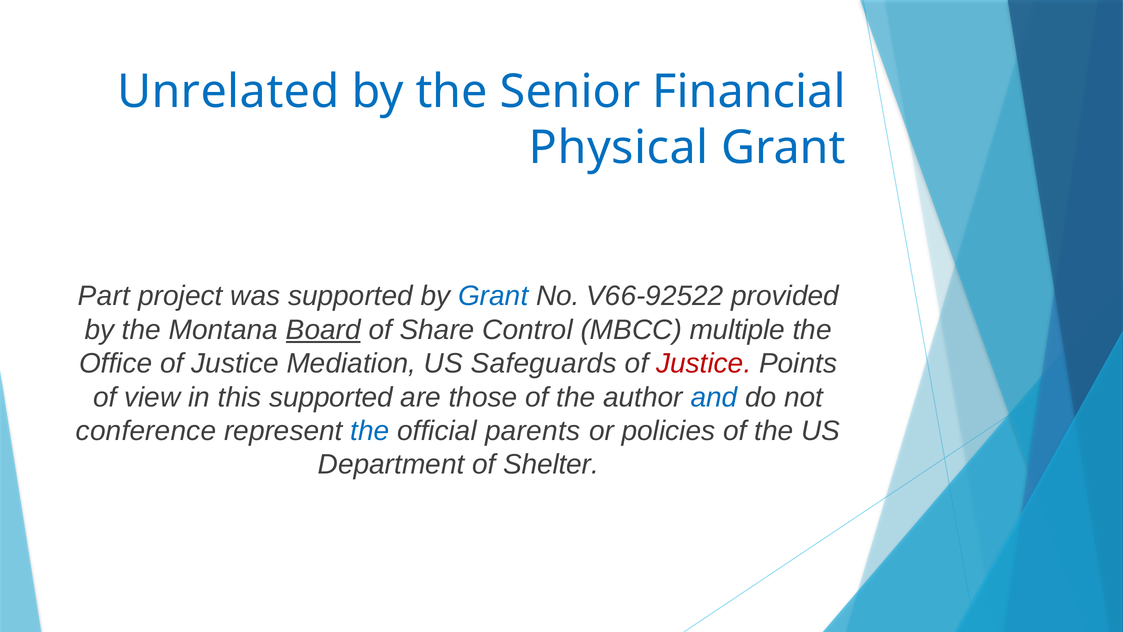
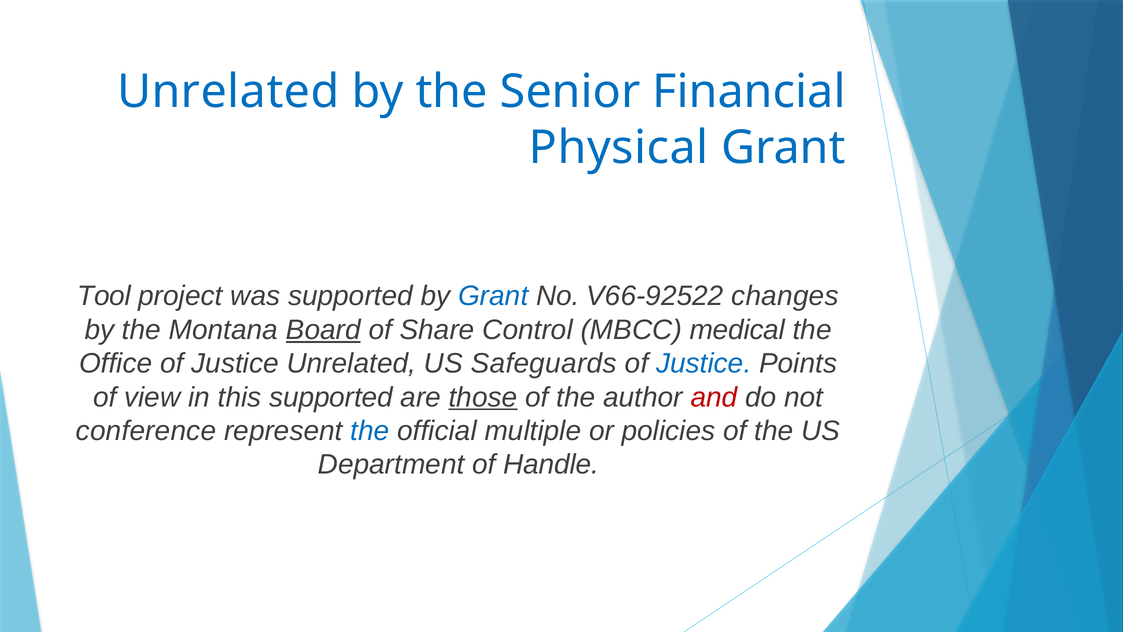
Part: Part -> Tool (104, 296)
provided: provided -> changes (785, 296)
multiple: multiple -> medical (737, 330)
Justice Mediation: Mediation -> Unrelated (351, 363)
Justice colour: red -> blue (704, 363)
those underline: none -> present (483, 397)
and colour: blue -> red (714, 397)
parents: parents -> multiple (533, 431)
Shelter: Shelter -> Handle (551, 464)
